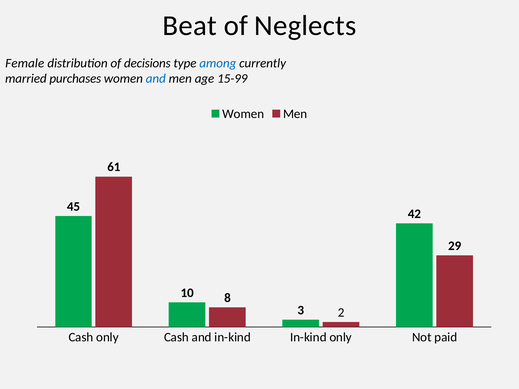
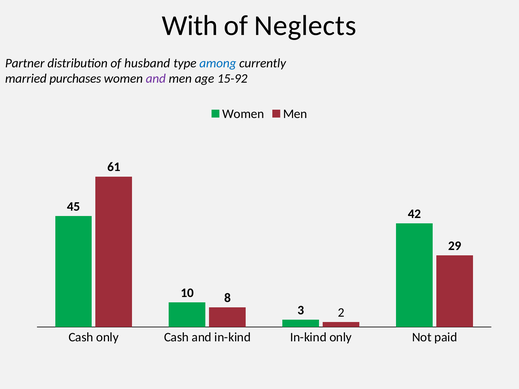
Beat: Beat -> With (190, 26)
Female: Female -> Partner (25, 63)
decisions: decisions -> husband (147, 63)
and colour: blue -> purple (156, 79)
15-99: 15-99 -> 15-92 (232, 79)
